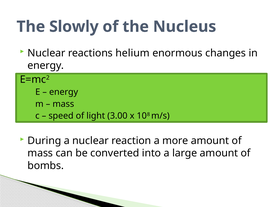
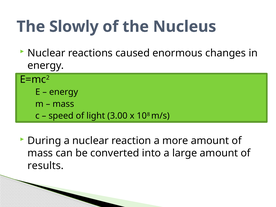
helium: helium -> caused (133, 53)
bombs: bombs -> results (46, 166)
